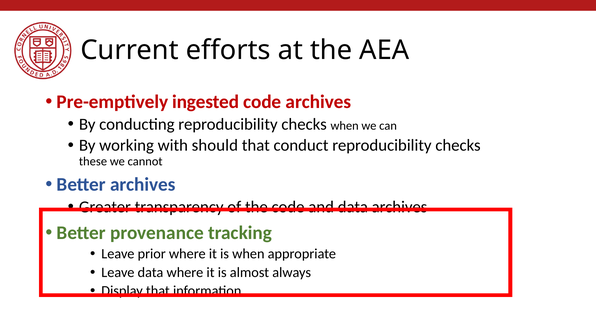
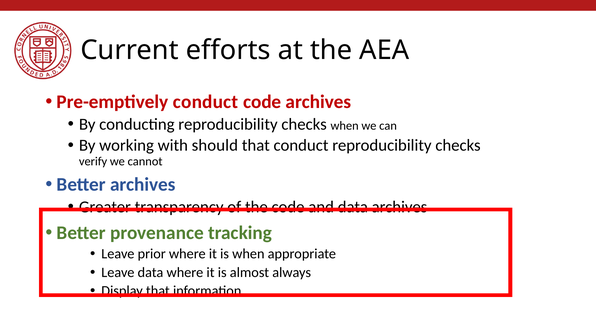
Pre-emptively ingested: ingested -> conduct (206, 102)
these: these -> verify (93, 161)
